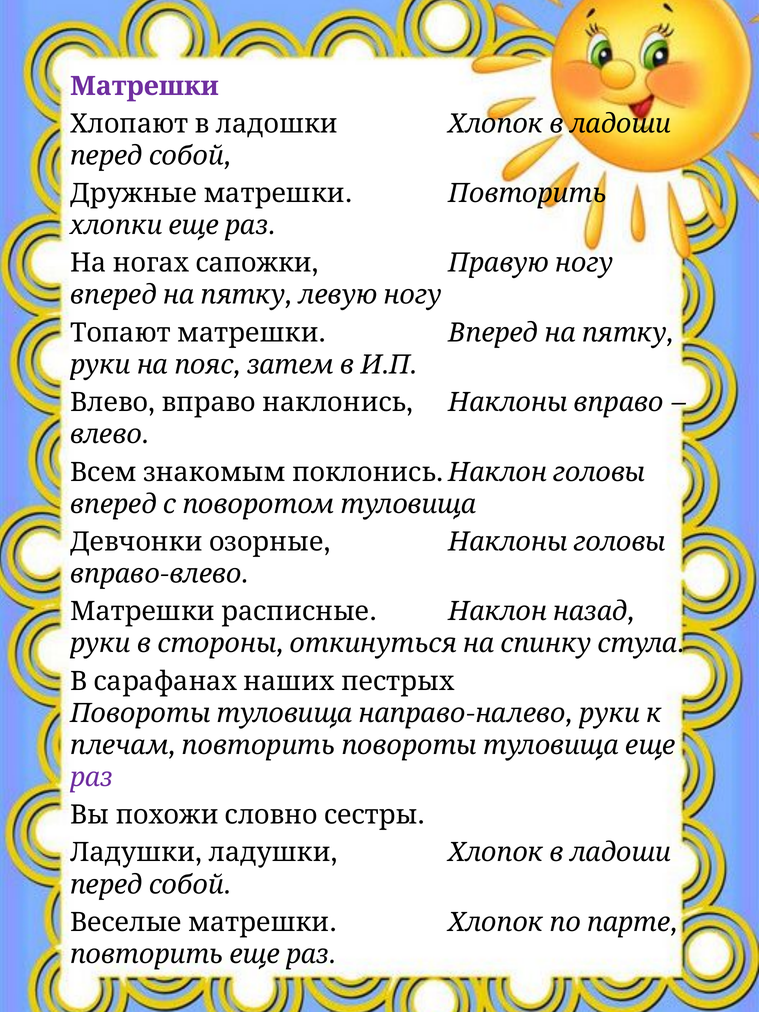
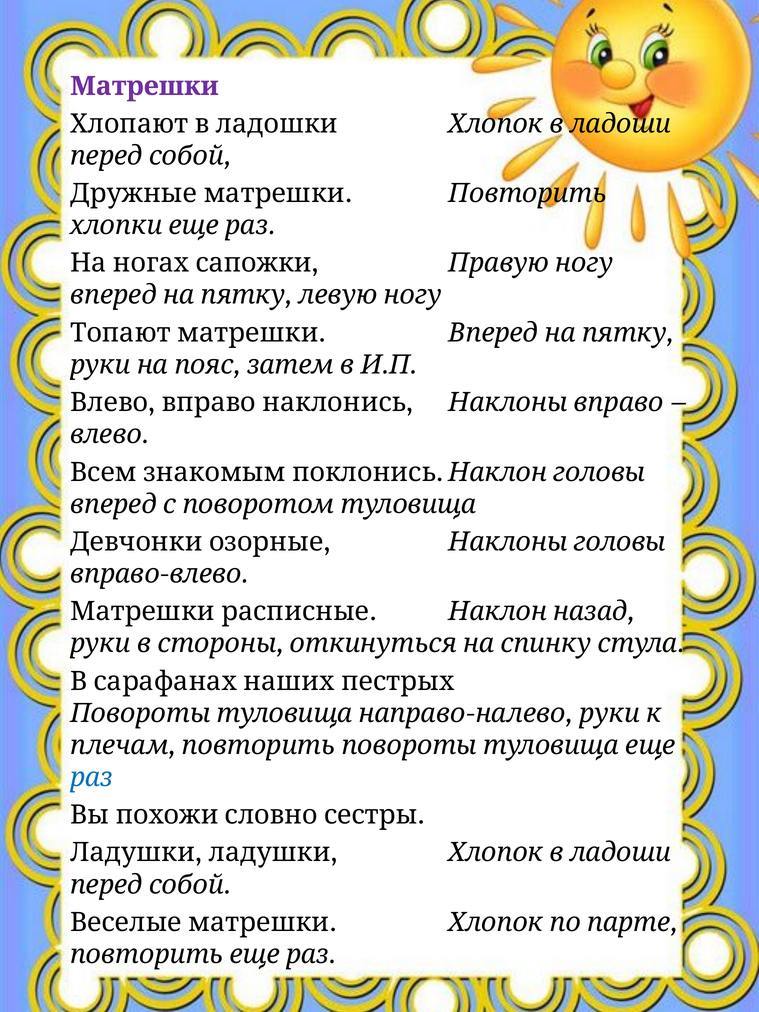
раз colour: purple -> blue (92, 777)
